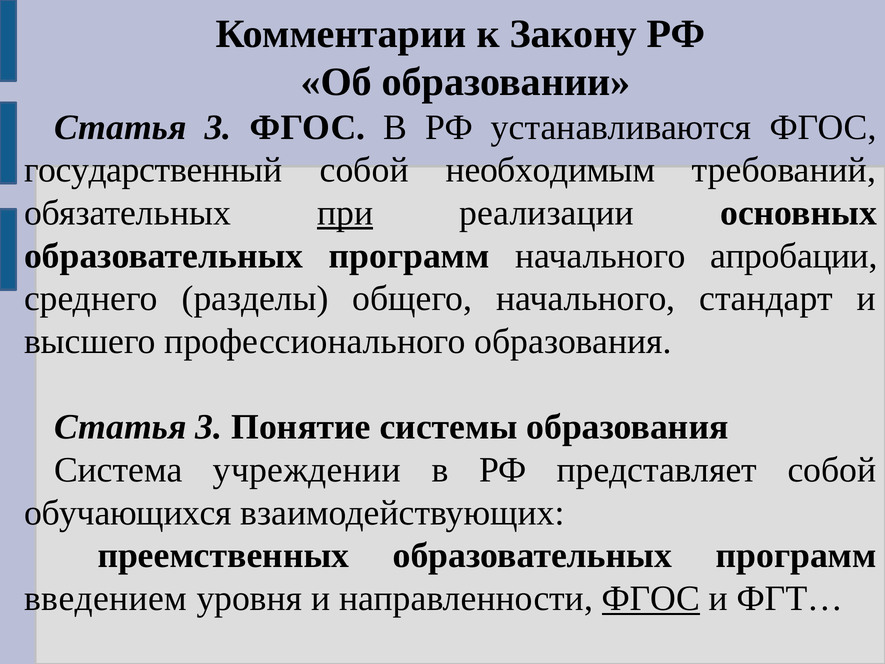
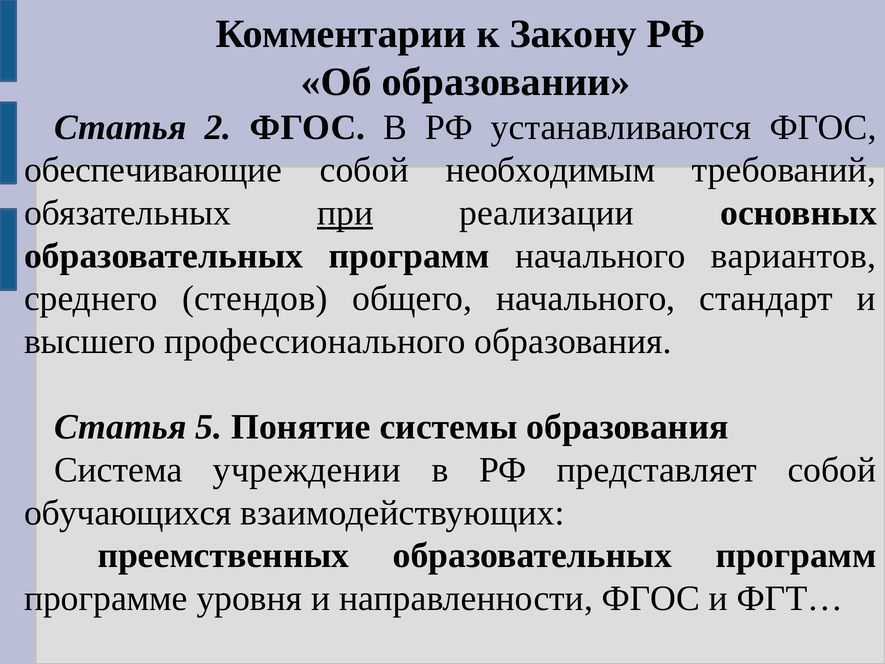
3: 3 -> 2 (218, 127)
государственный: государственный -> обеспечивающие (153, 170)
апробации: апробации -> вариантов (794, 256)
разделы: разделы -> стендов (255, 298)
3: 3 -> 5 (209, 427)
введением: введением -> программе (106, 598)
ФГОС underline: present -> none (651, 598)
